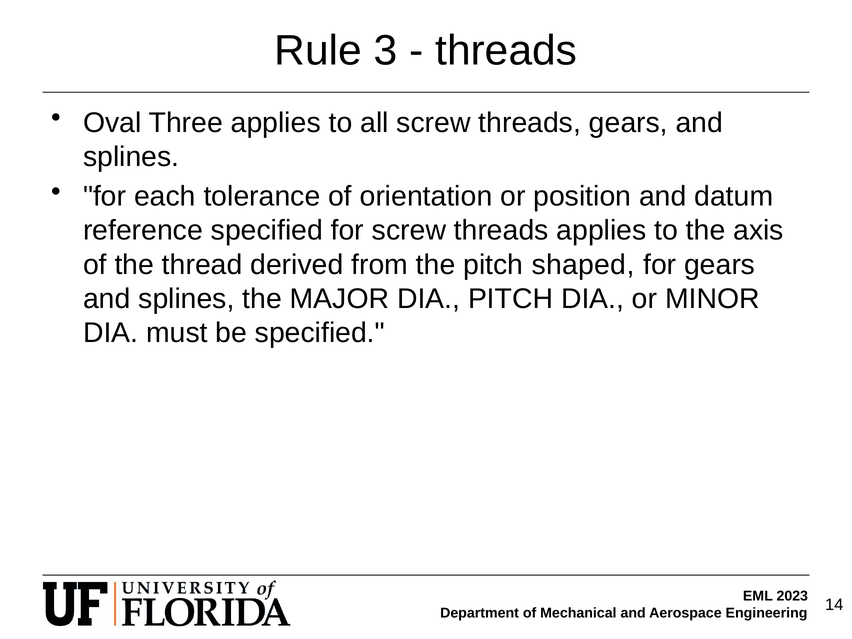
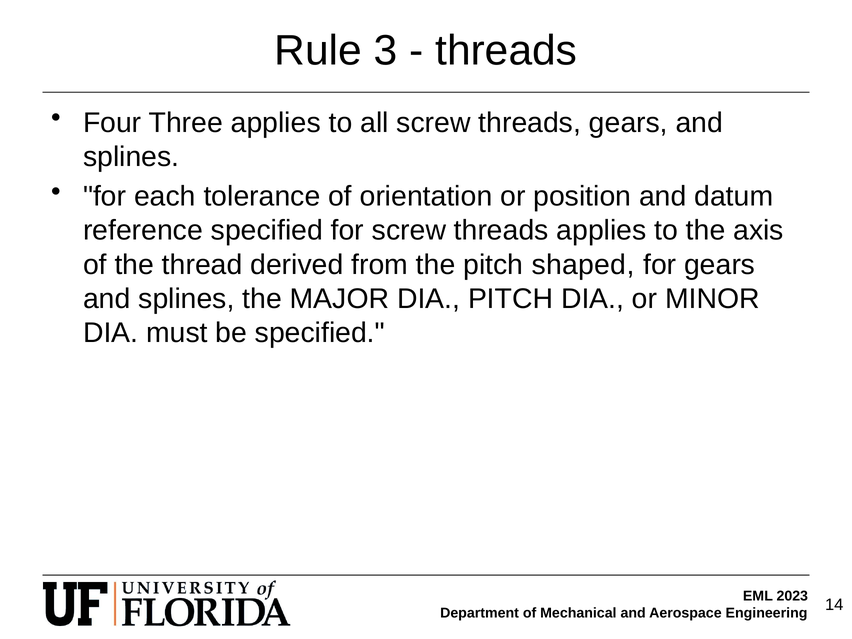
Oval: Oval -> Four (112, 123)
